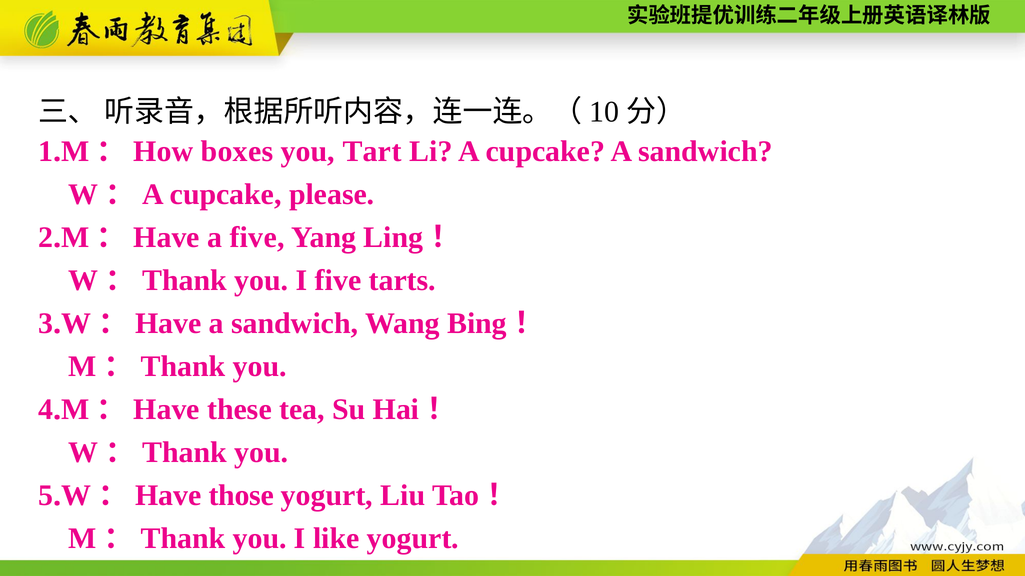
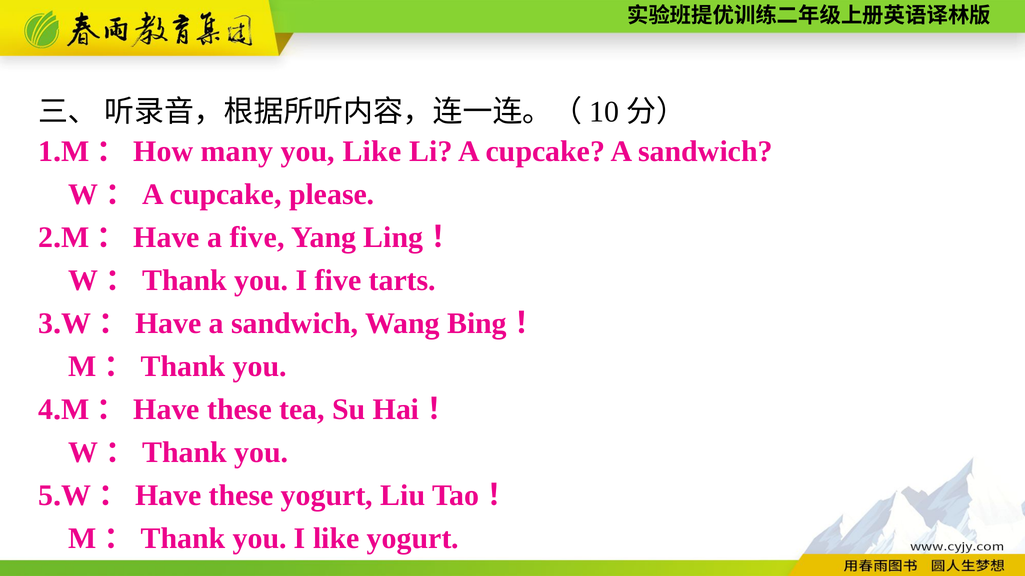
boxes: boxes -> many (237, 151)
you Tart: Tart -> Like (372, 151)
those: those -> these (241, 496)
